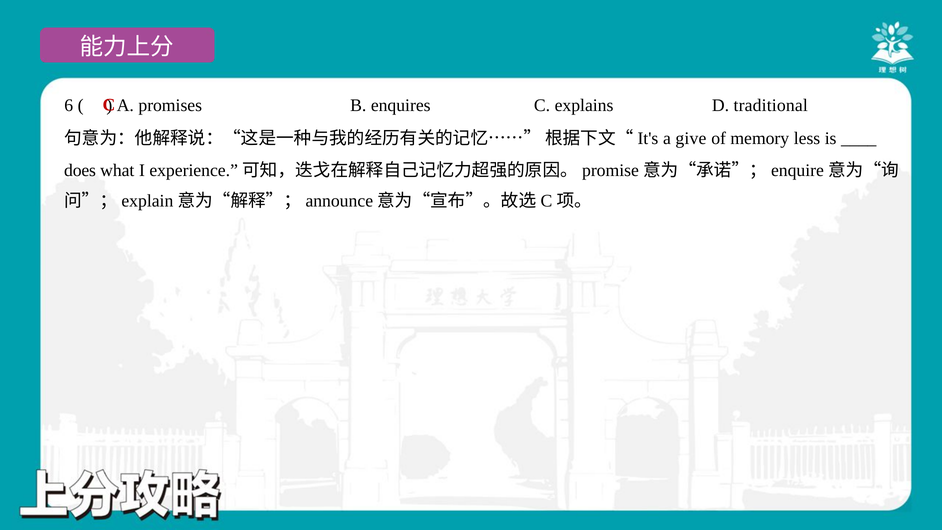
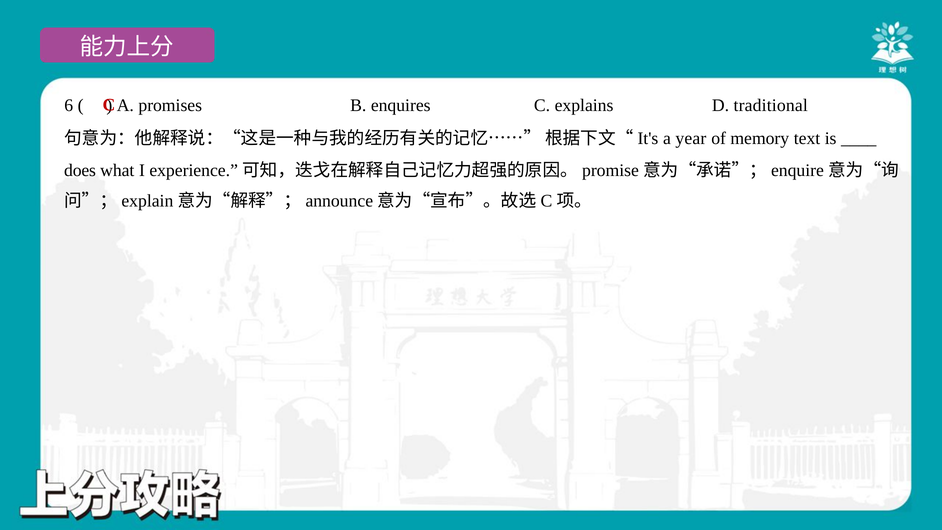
give: give -> year (691, 138)
less: less -> text (807, 138)
